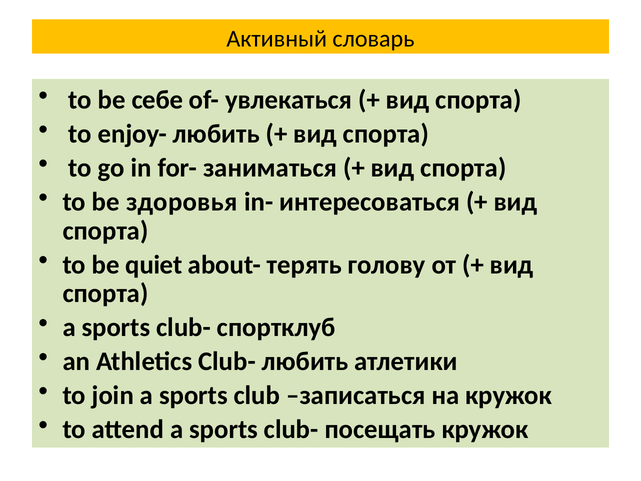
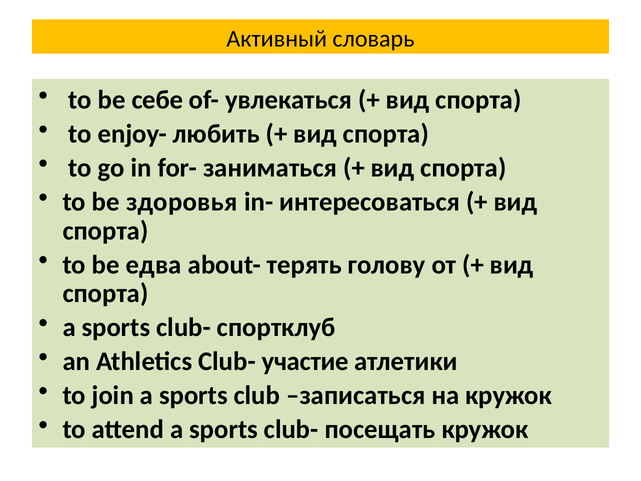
quiet: quiet -> едва (154, 265)
Club- любить: любить -> участие (305, 361)
